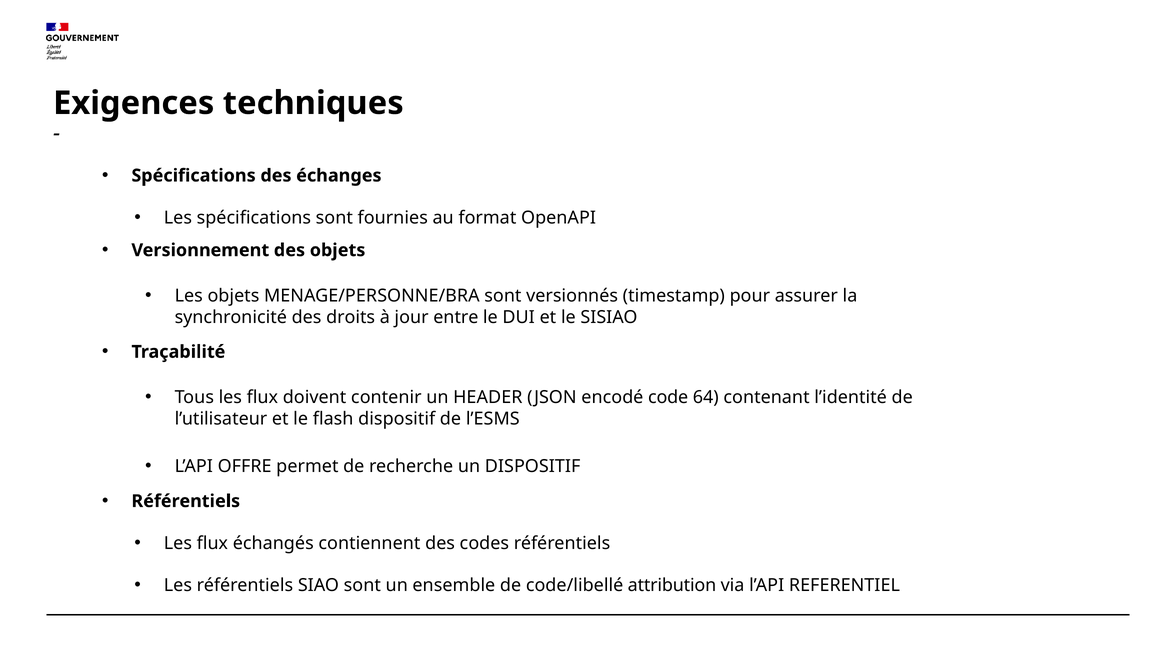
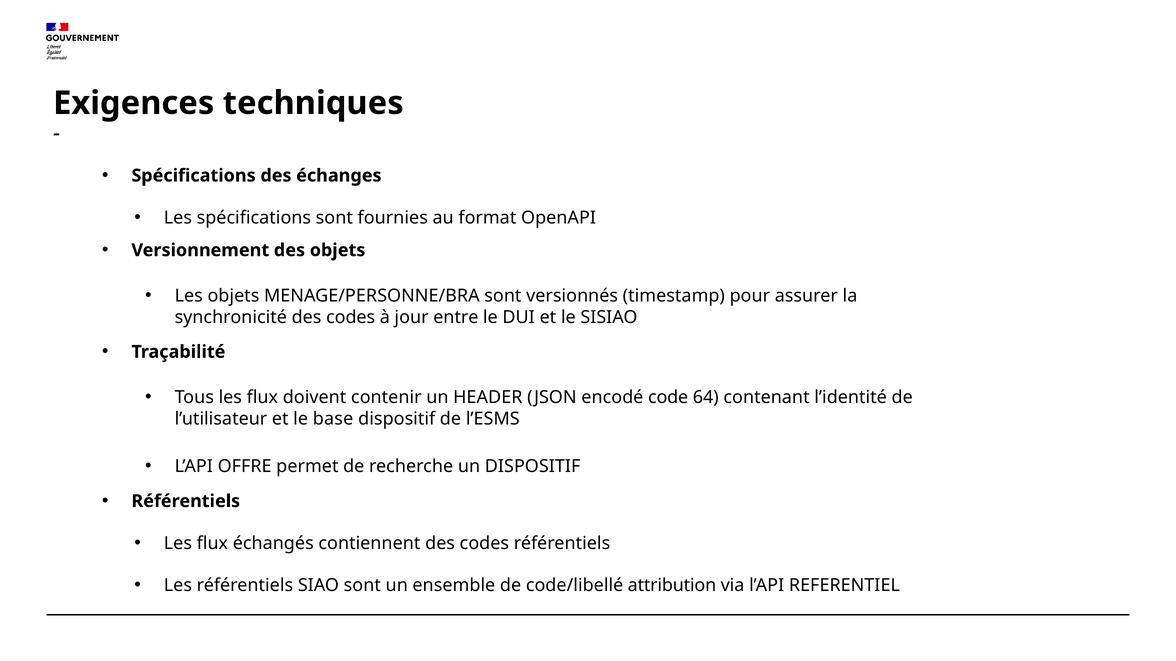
synchronicité des droits: droits -> codes (351, 318)
flash: flash -> base (333, 419)
